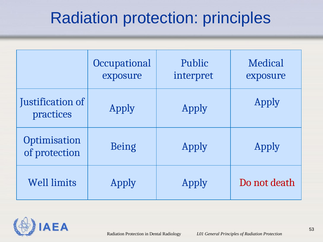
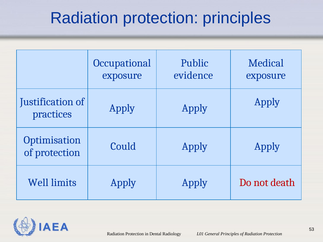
interpret: interpret -> evidence (193, 75)
Being: Being -> Could (123, 147)
